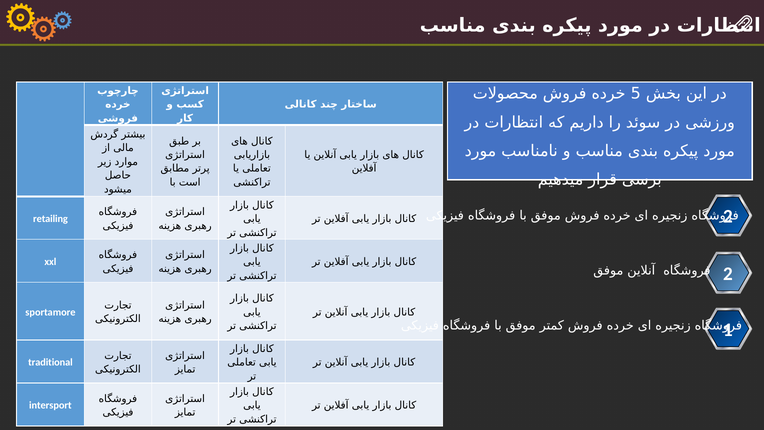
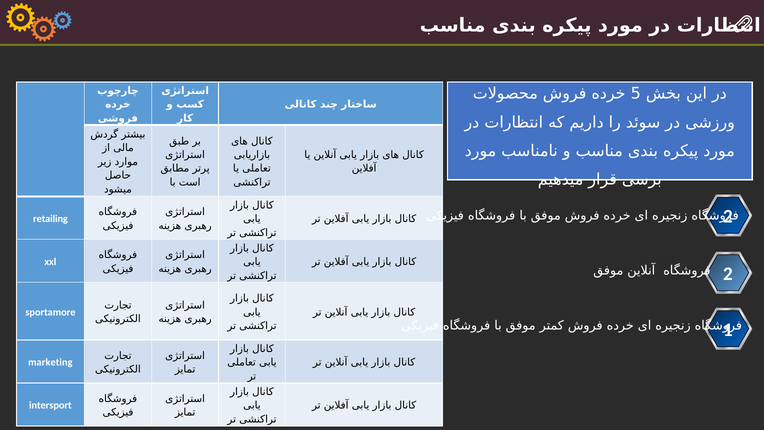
traditional: traditional -> marketing (50, 362)
